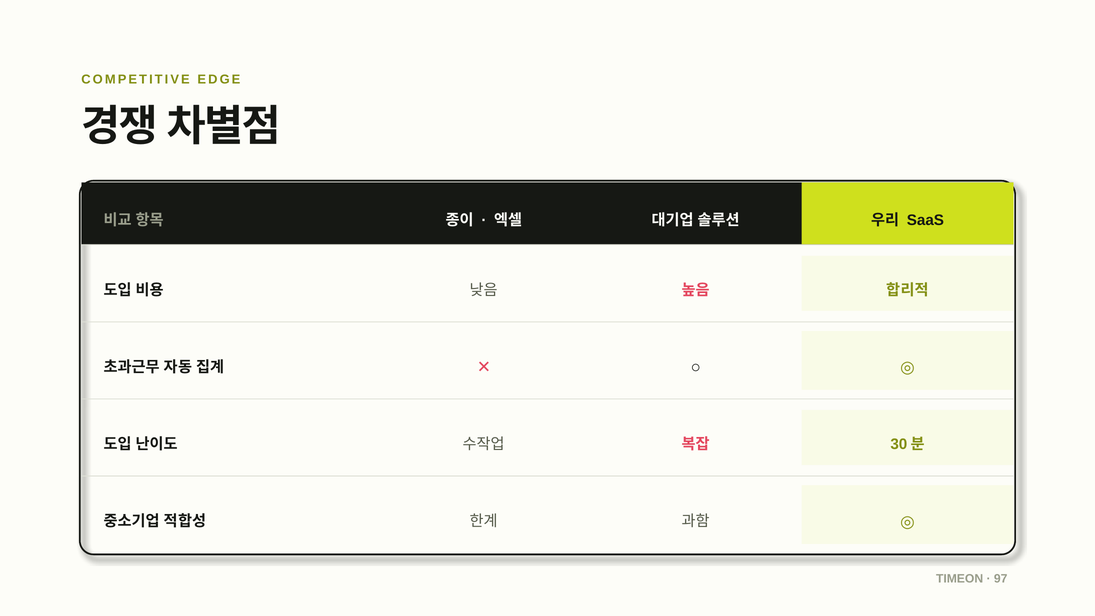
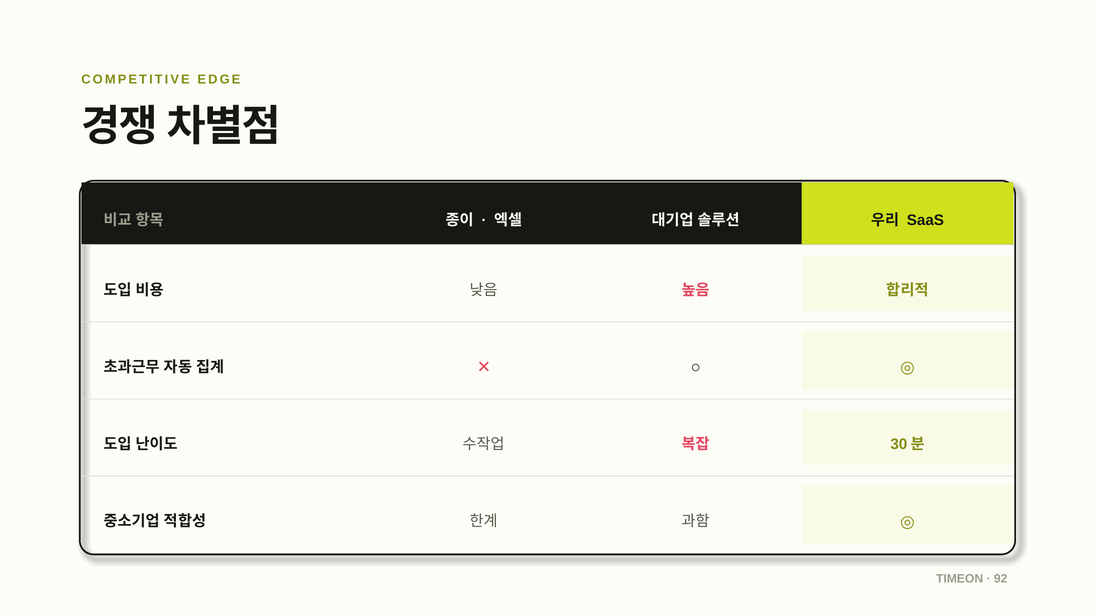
97: 97 -> 92 (1001, 579)
